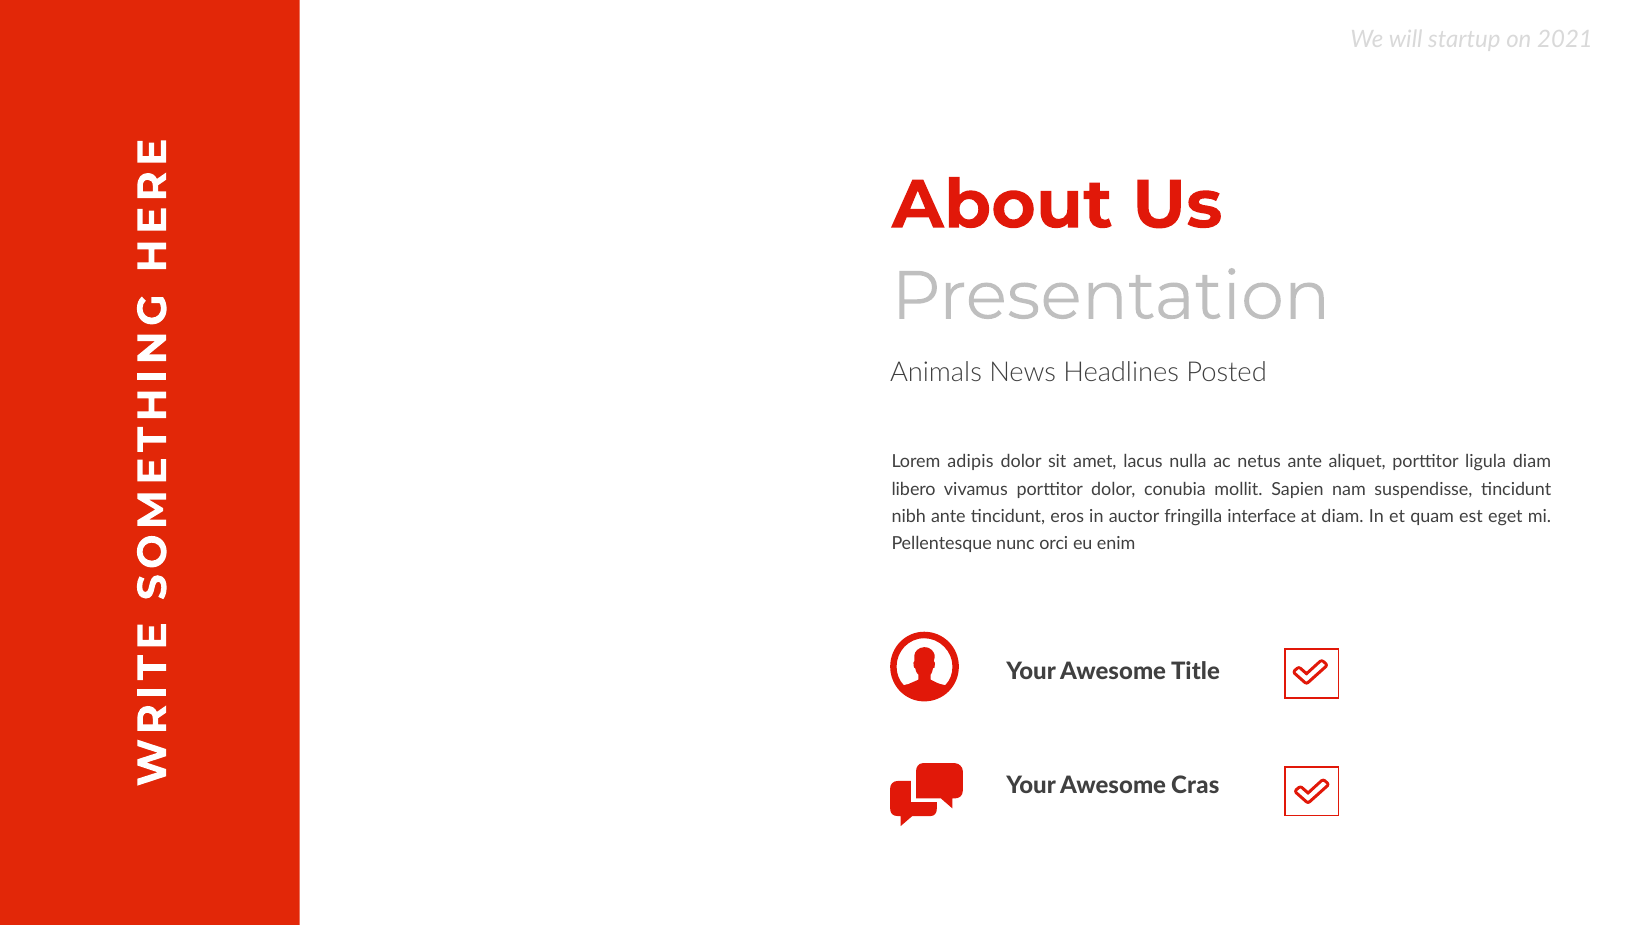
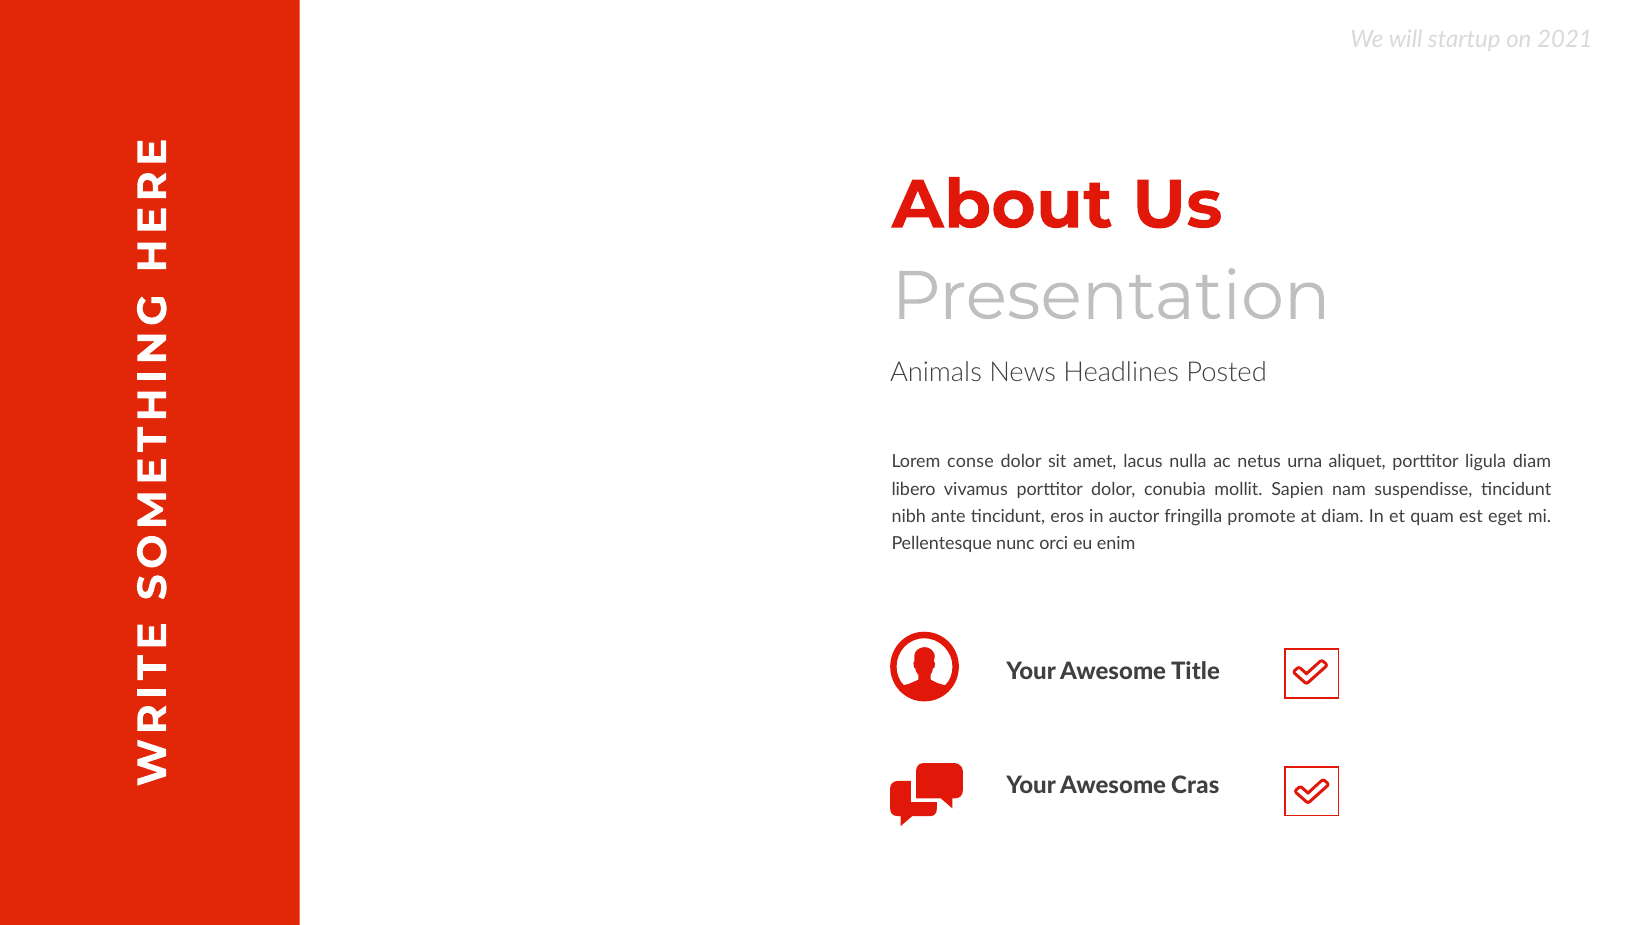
adipis: adipis -> conse (970, 462)
netus ante: ante -> urna (1305, 462)
interface: interface -> promote (1262, 517)
